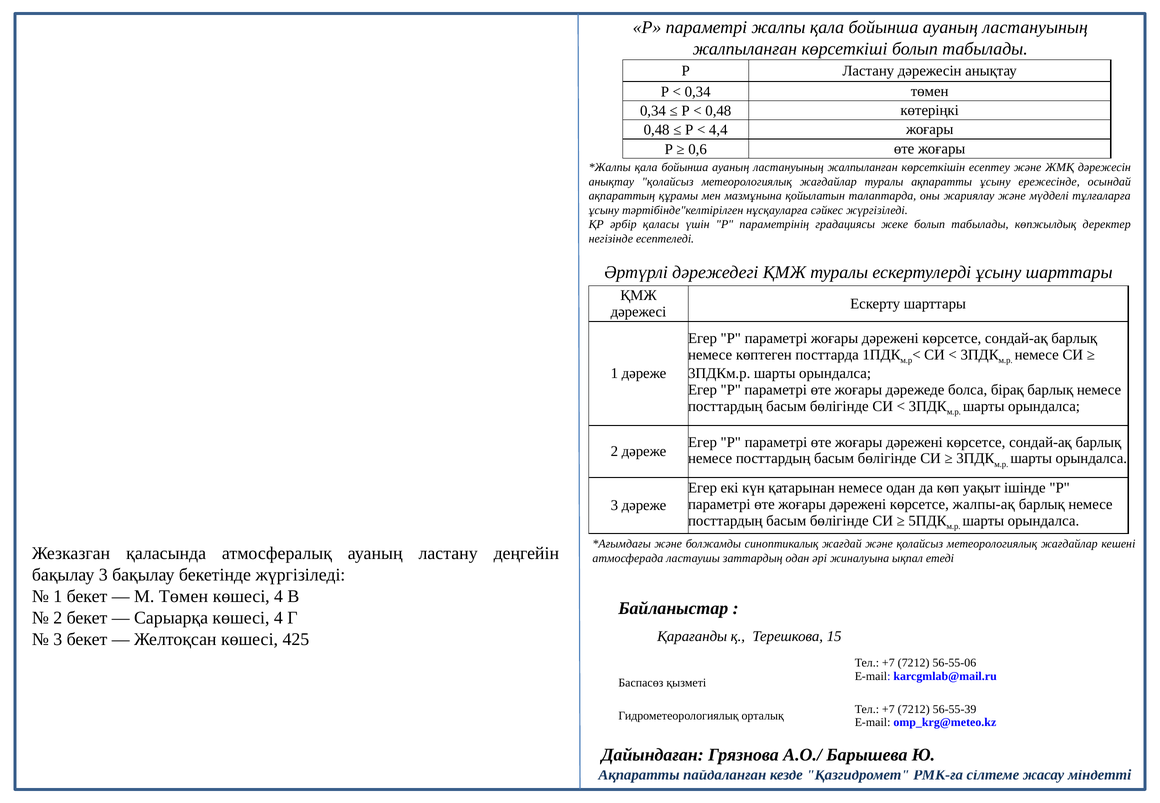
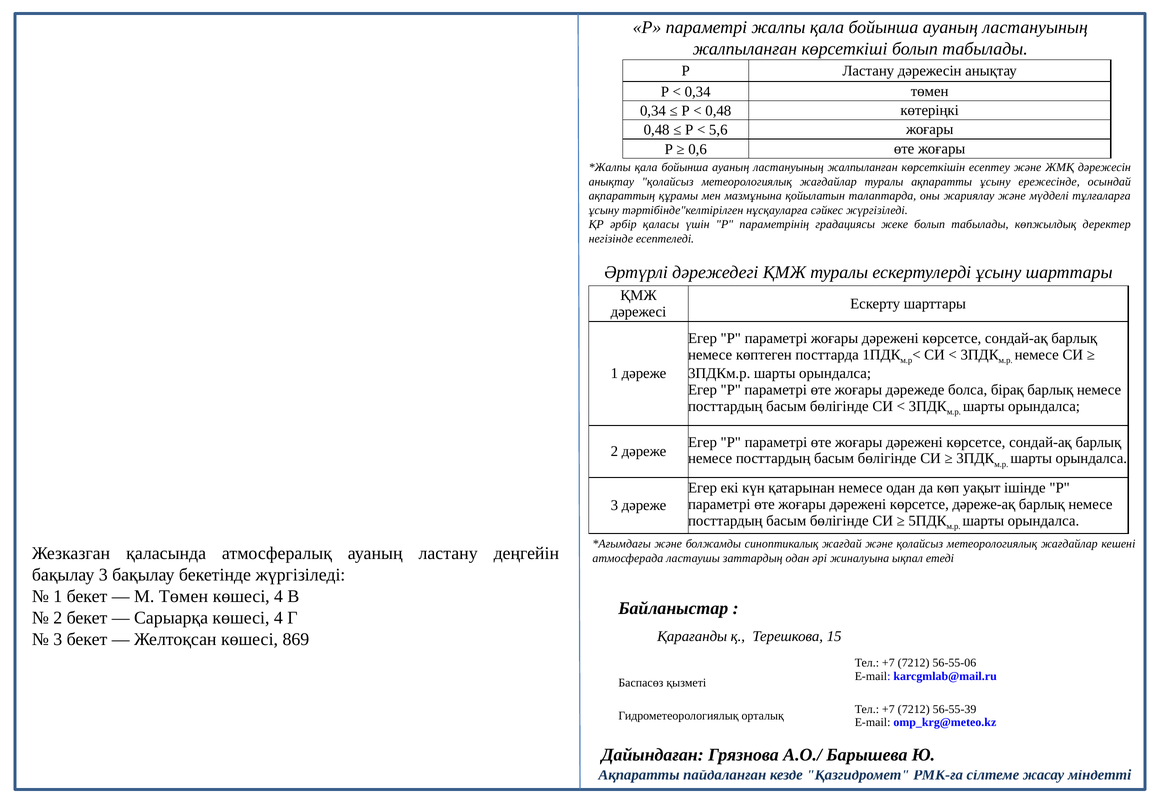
4,4: 4,4 -> 5,6 (718, 130)
жалпы-ақ: жалпы-ақ -> дәреже-ақ (984, 504)
425: 425 -> 869 (296, 639)
